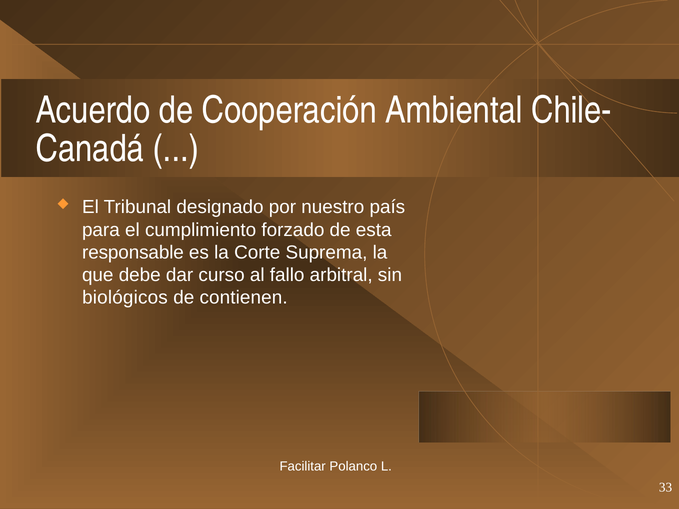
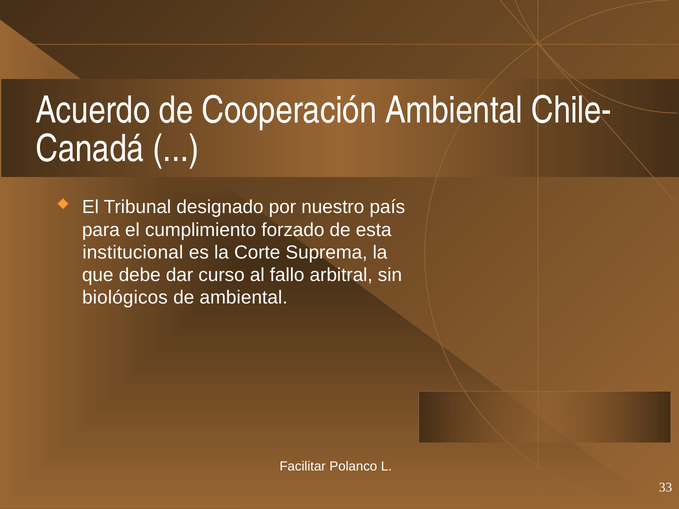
responsable: responsable -> institucional (133, 253)
de contienen: contienen -> ambiental (244, 298)
